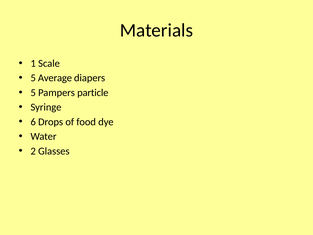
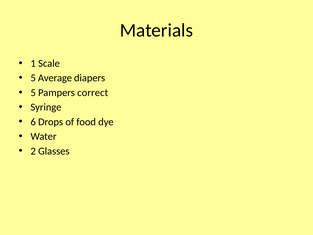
particle: particle -> correct (93, 93)
